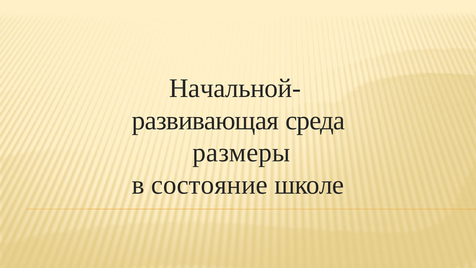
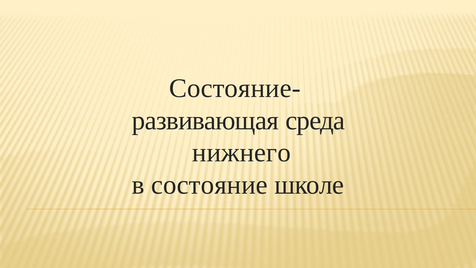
Начальной-: Начальной- -> Состояние- (235, 88)
размеры: размеры -> нижнего (241, 153)
